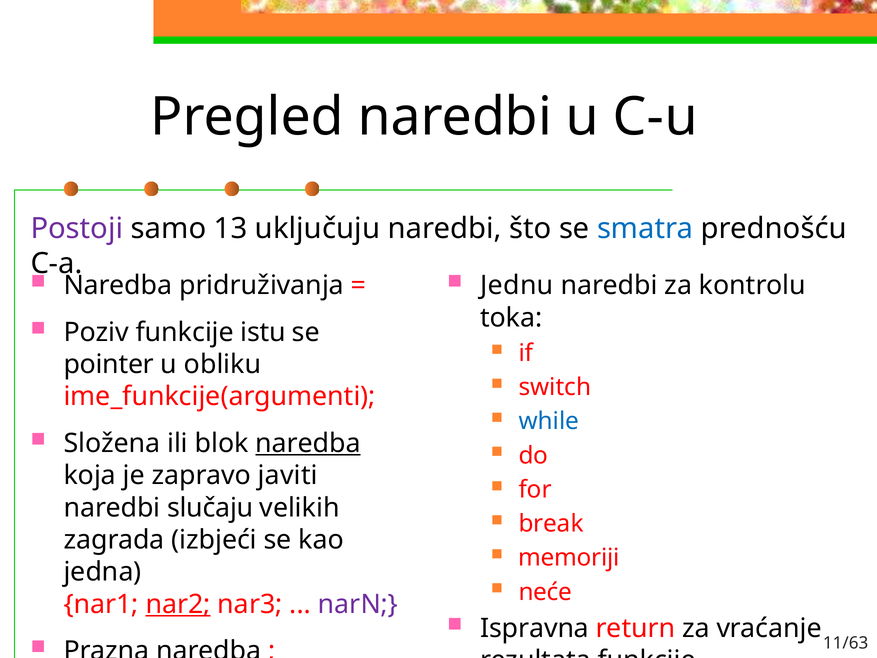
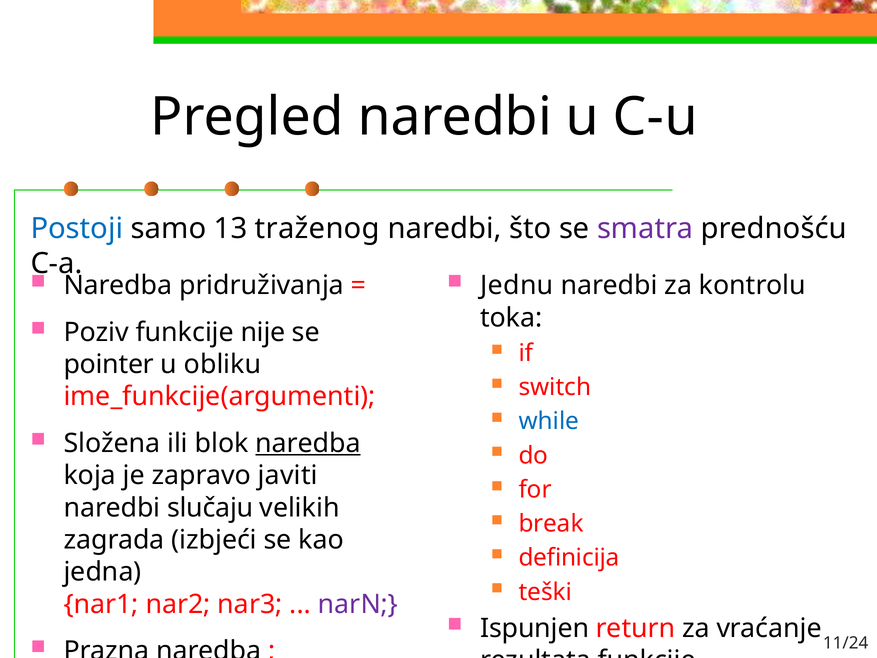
Postoji colour: purple -> blue (77, 229)
uključuju: uključuju -> traženog (317, 229)
smatra colour: blue -> purple (645, 229)
istu: istu -> nije (263, 332)
memoriji: memoriji -> definicija (569, 558)
neće: neće -> teški (545, 592)
nar2 underline: present -> none (178, 604)
Ispravna: Ispravna -> Ispunjen (535, 628)
11/63: 11/63 -> 11/24 (846, 643)
